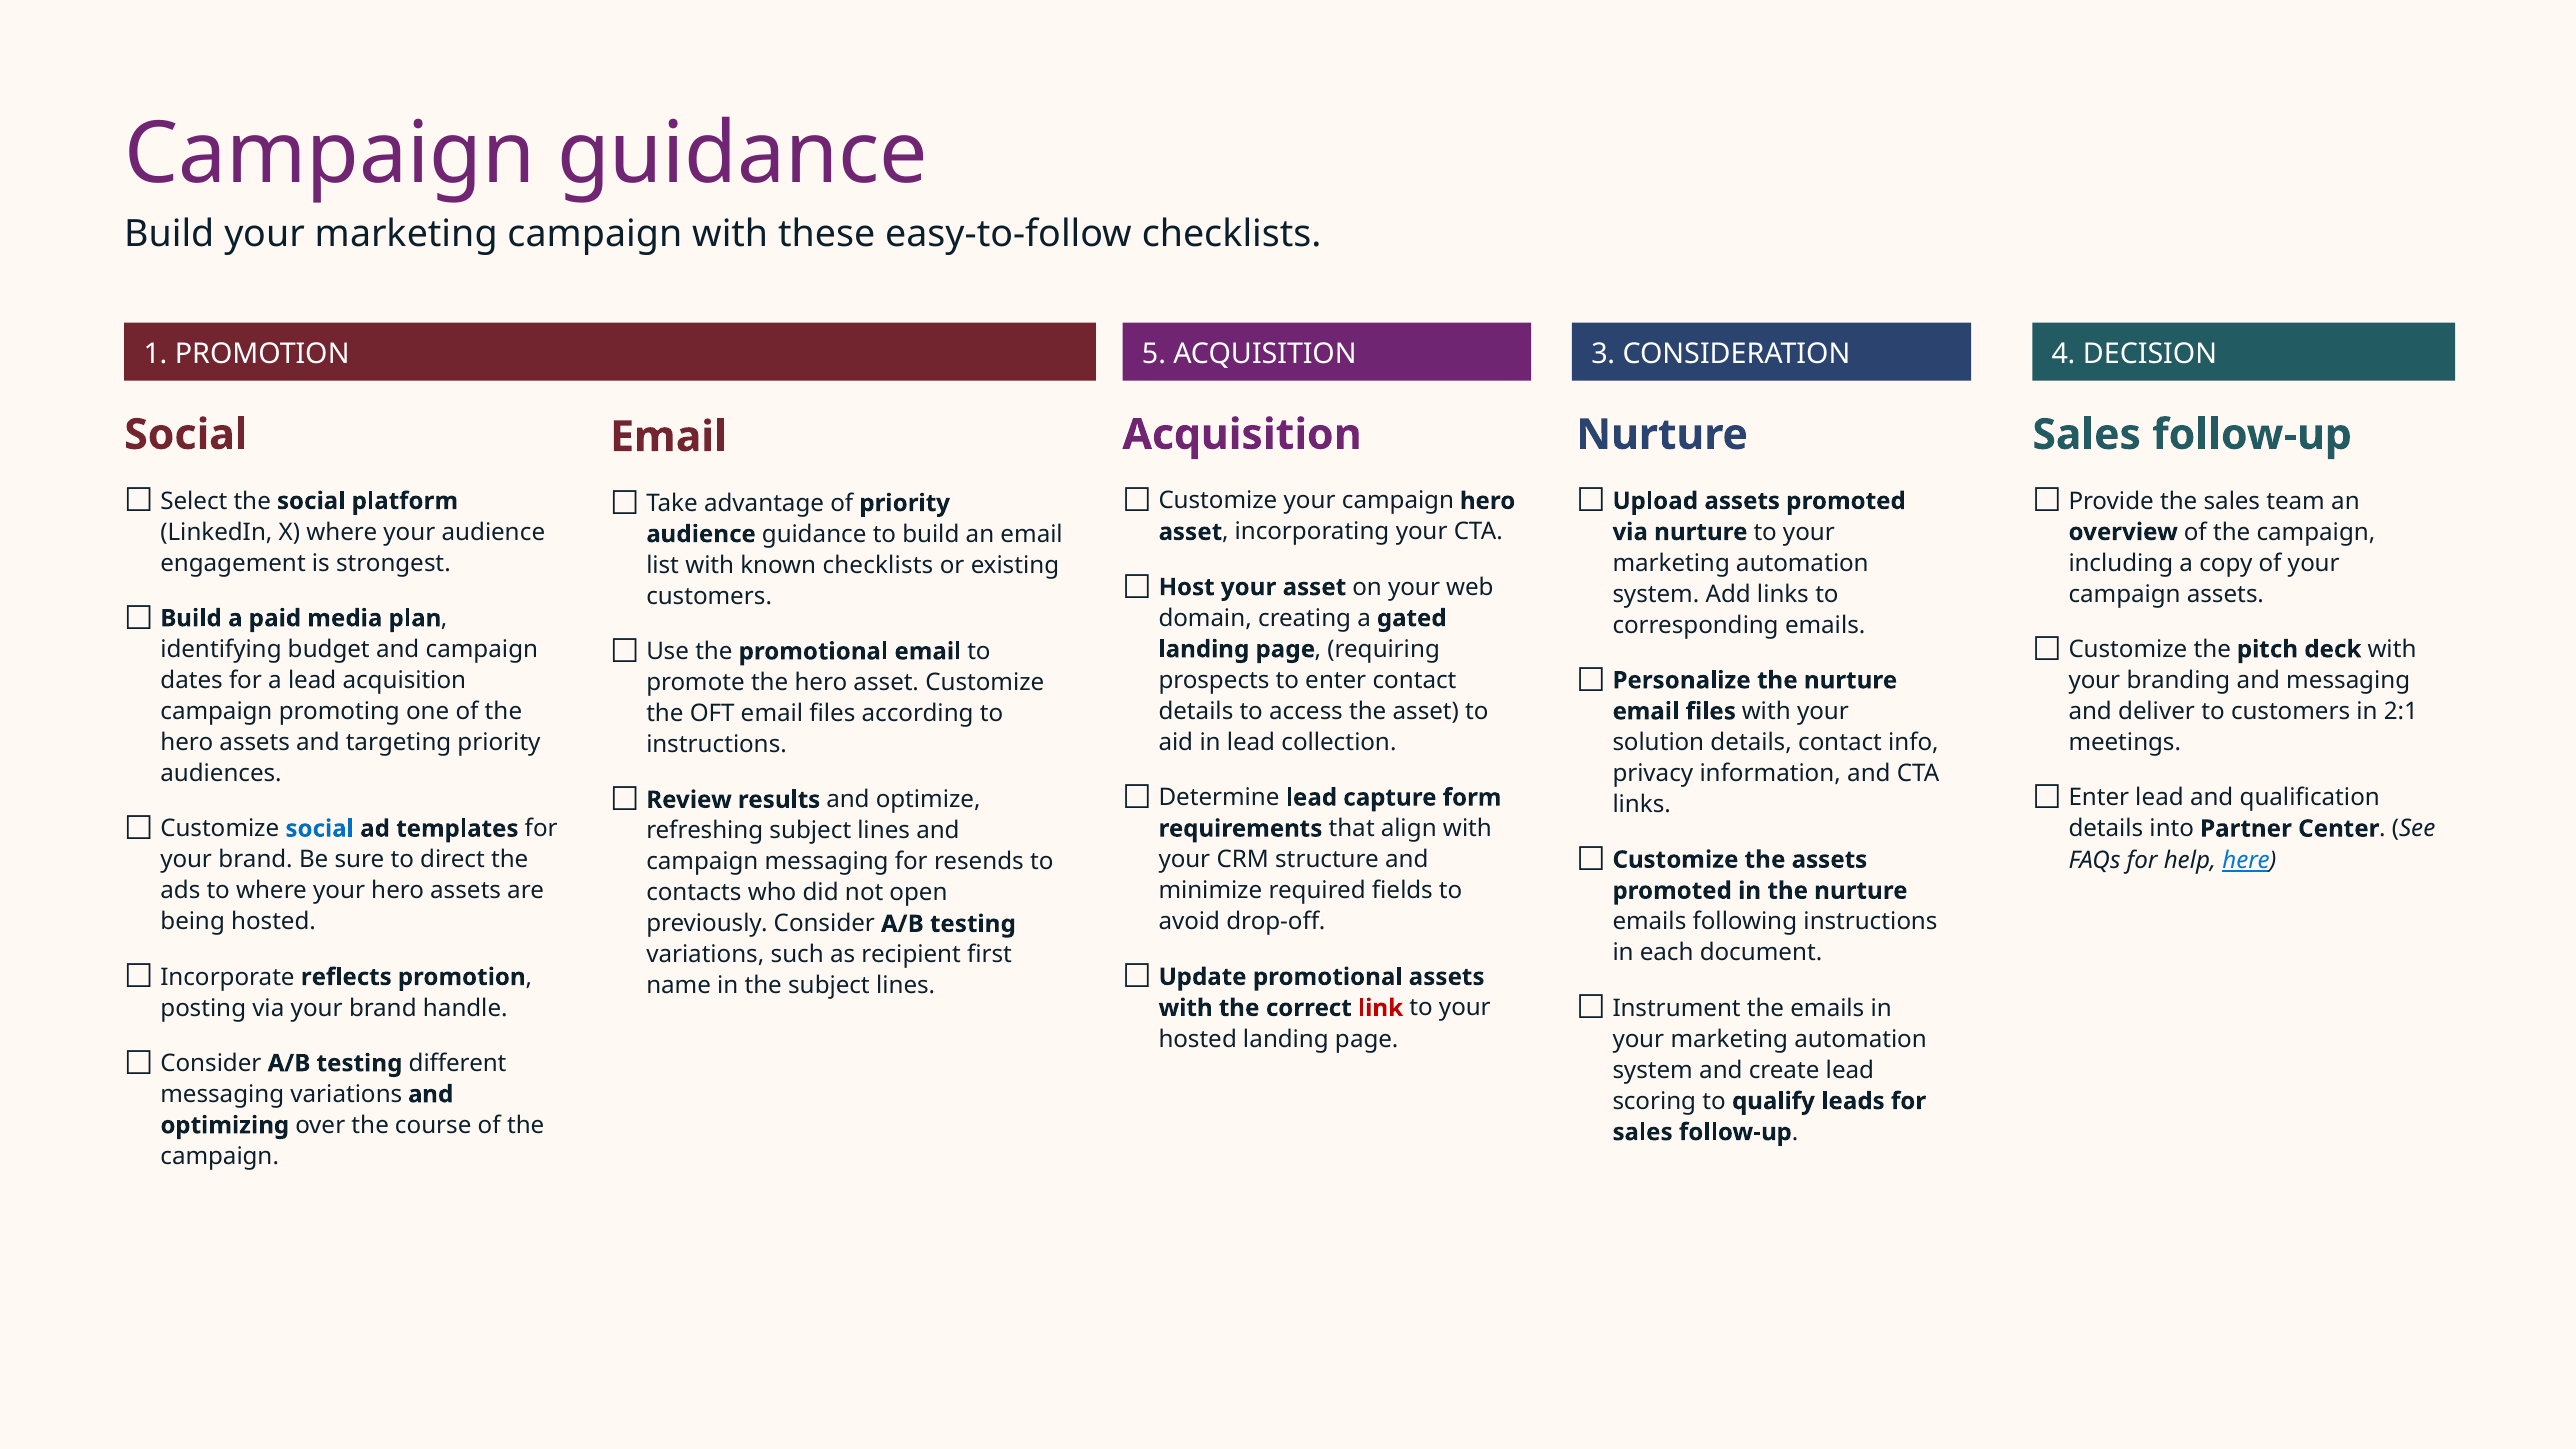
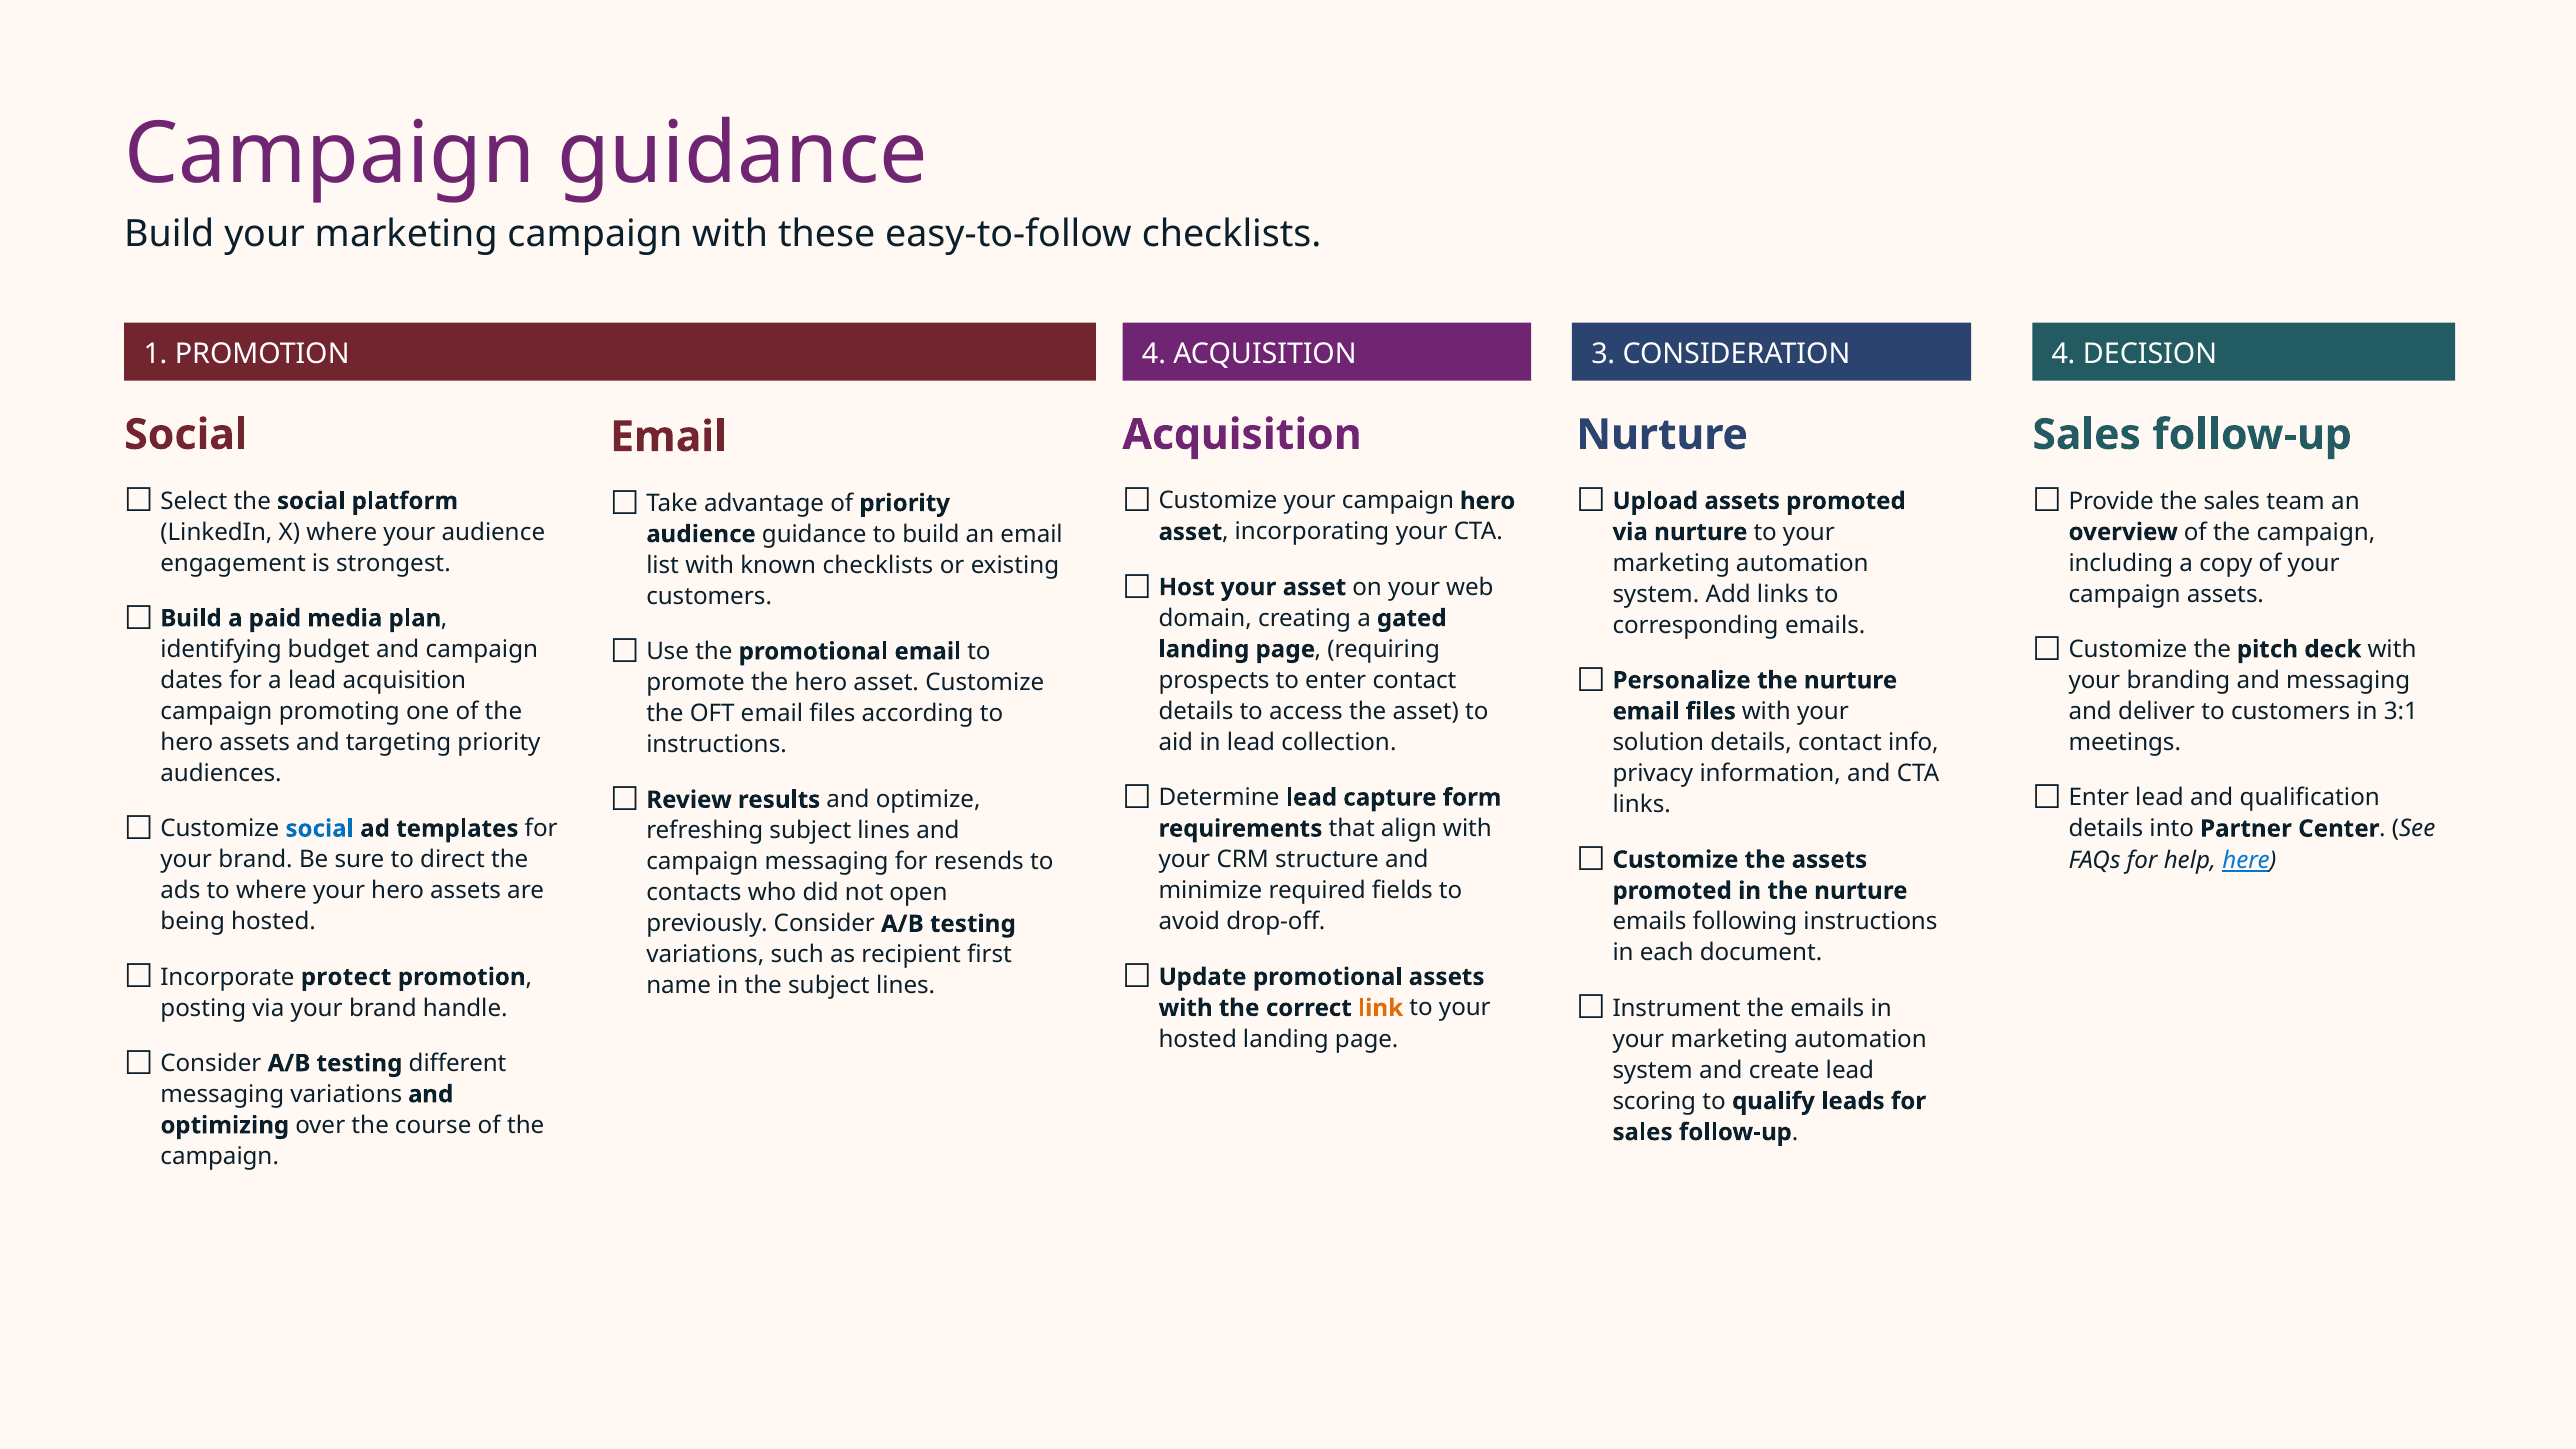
PROMOTION 5: 5 -> 4 (1154, 354)
2:1: 2:1 -> 3:1 (2401, 711)
reflects: reflects -> protect (346, 977)
link colour: red -> orange (1381, 1008)
